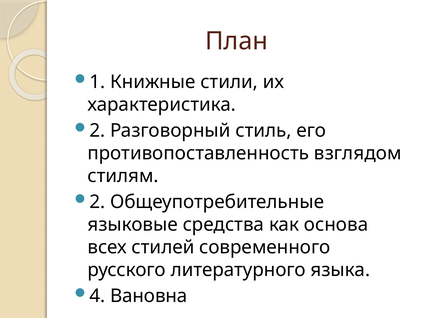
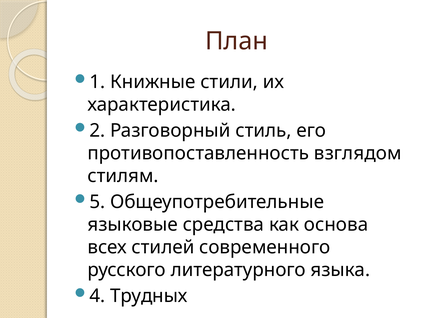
2: 2 -> 5 (97, 202)
Вановна: Вановна -> Трудных (149, 295)
